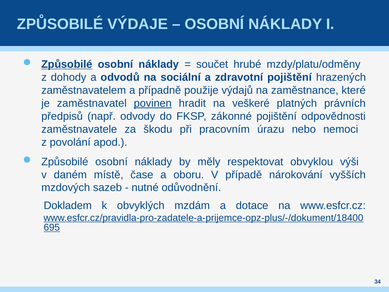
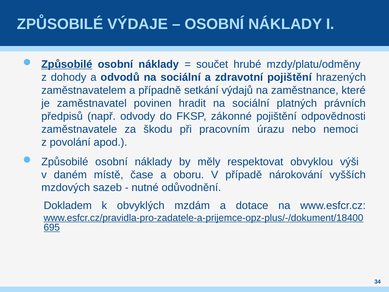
použije: použije -> setkání (201, 90)
povinen underline: present -> none (153, 103)
hradit na veškeré: veškeré -> sociální (251, 103)
